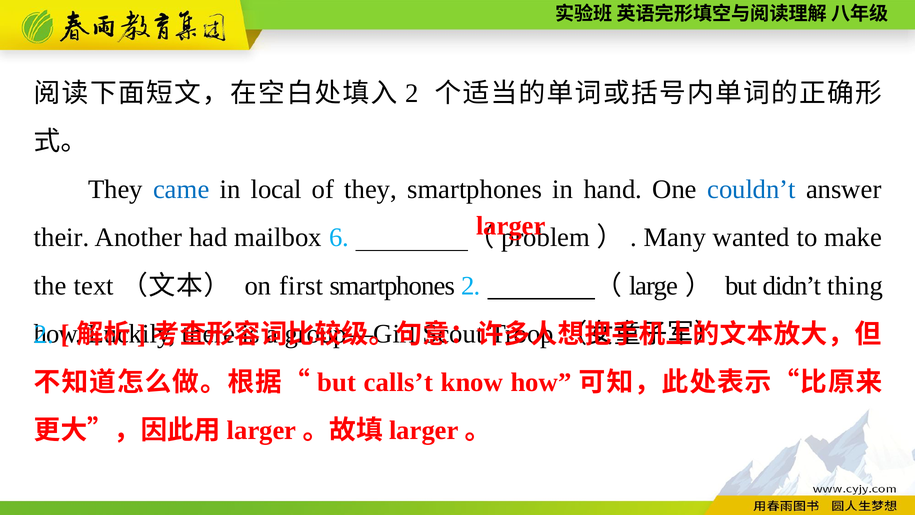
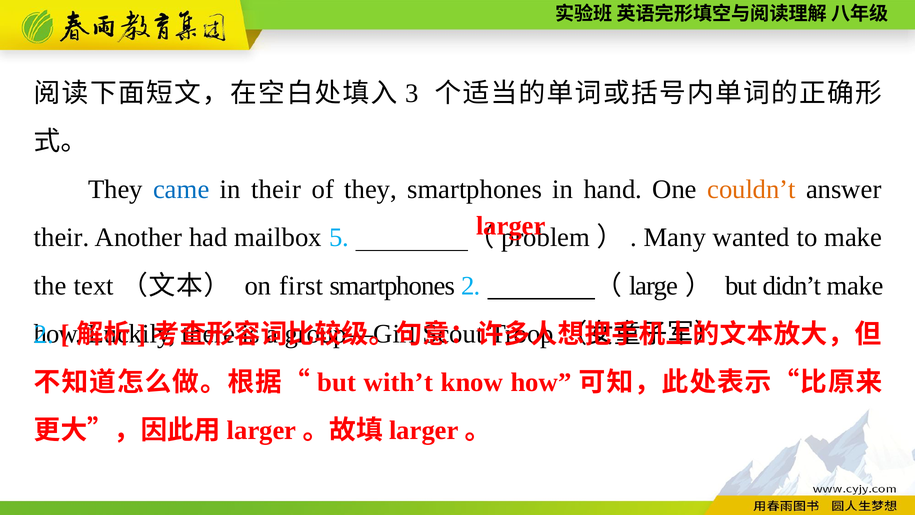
2: 2 -> 3 (412, 93)
in local: local -> their (276, 190)
couldn’t colour: blue -> orange (751, 190)
6: 6 -> 5 (339, 238)
didn’t thing: thing -> make (855, 286)
calls’t: calls’t -> with’t (398, 382)
